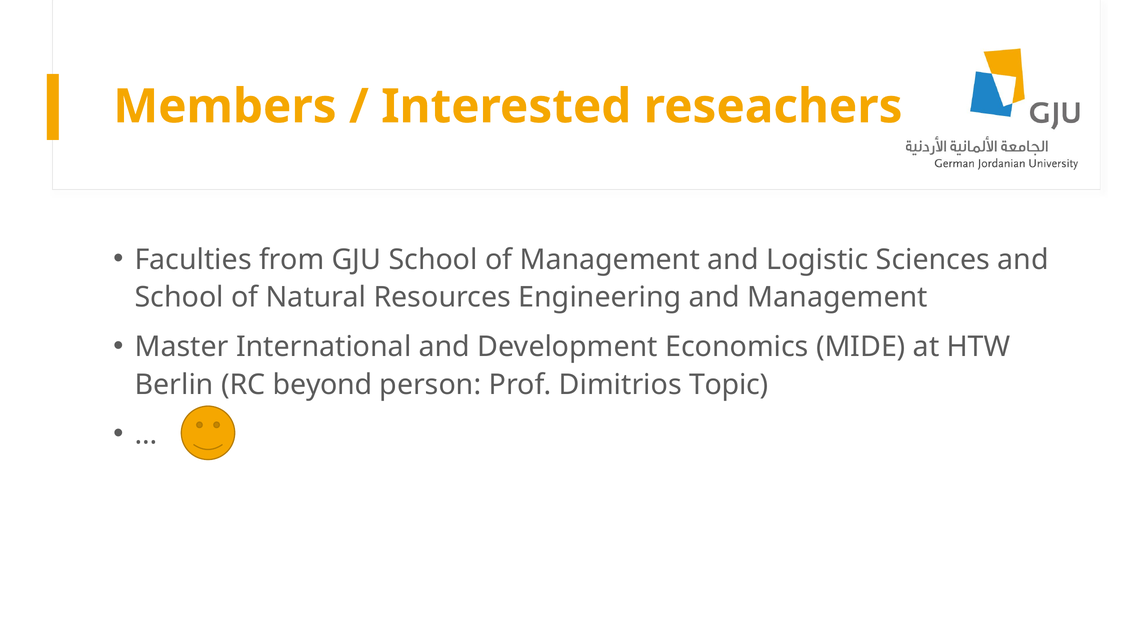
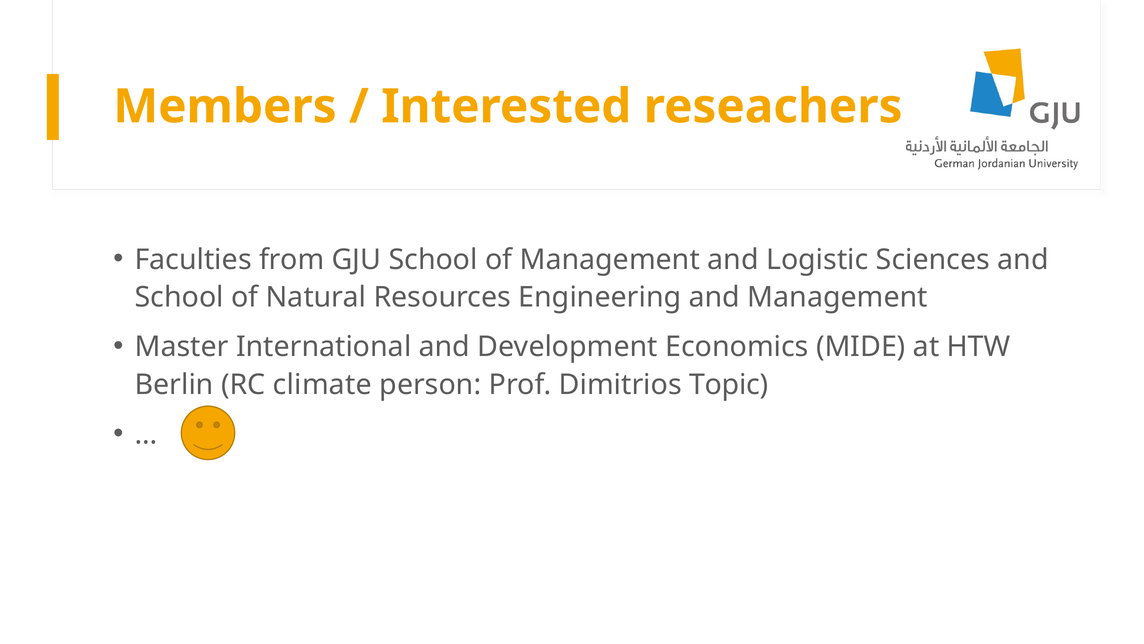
beyond: beyond -> climate (322, 384)
